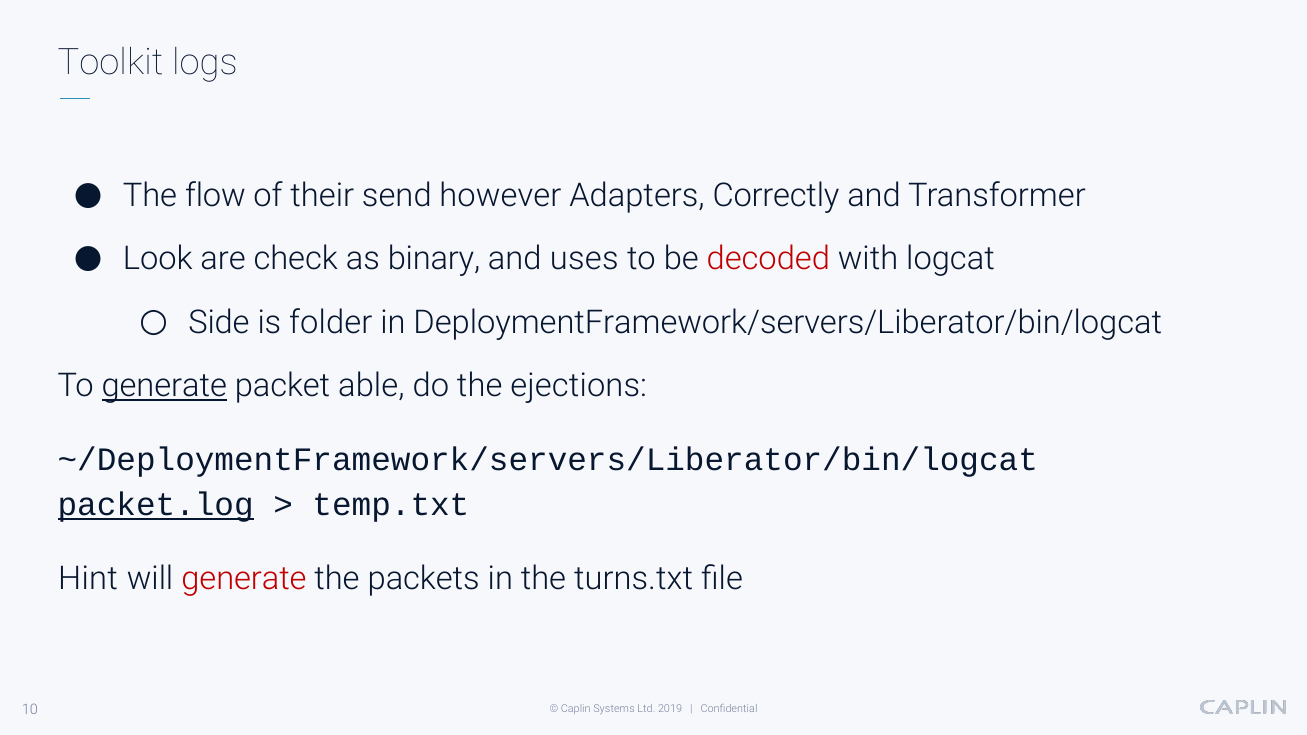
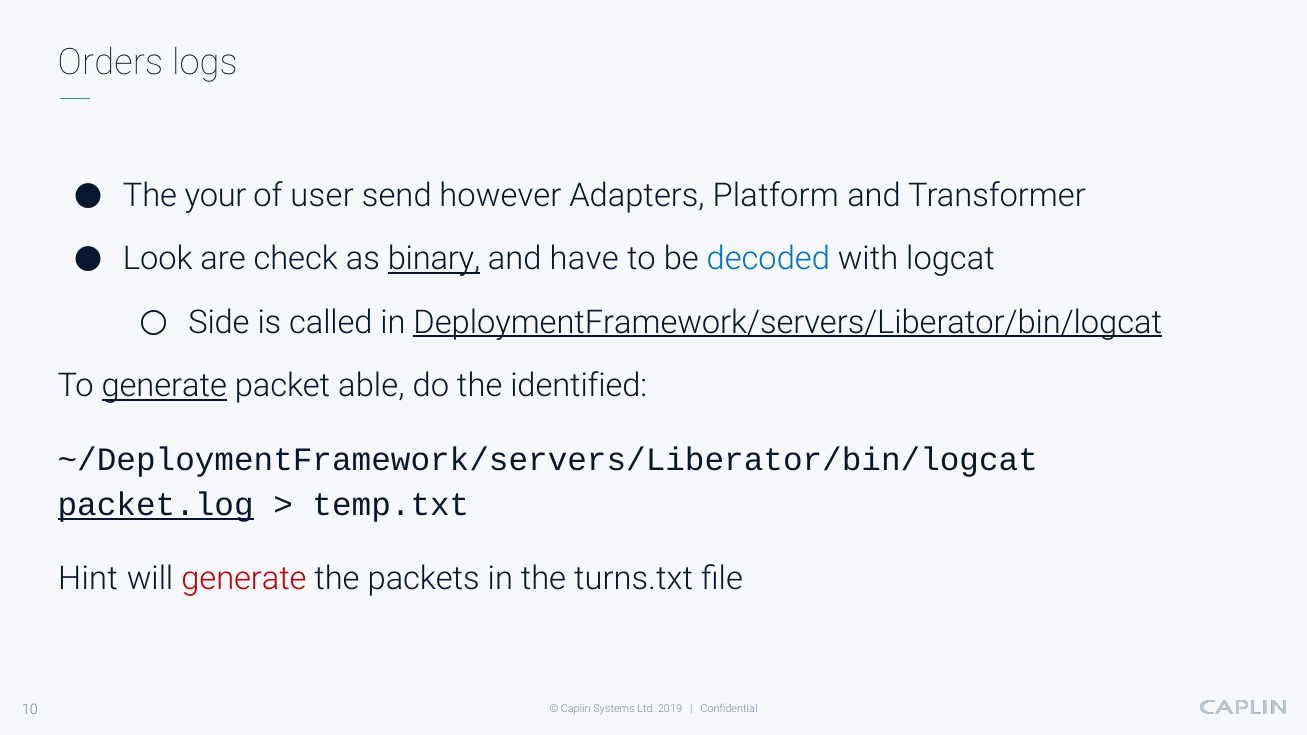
Toolkit: Toolkit -> Orders (110, 62)
flow: flow -> your (216, 196)
their: their -> user (322, 196)
Correctly: Correctly -> Platform (776, 196)
binary underline: none -> present (434, 259)
uses: uses -> have (584, 259)
decoded colour: red -> blue (768, 259)
folder: folder -> called (331, 322)
DeploymentFramework/servers/Liberator/bin/logcat underline: none -> present (788, 322)
ejections: ejections -> identified (579, 386)
